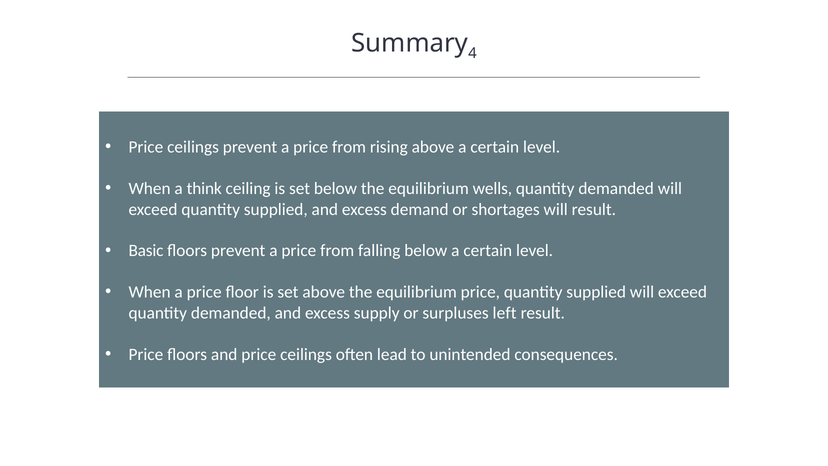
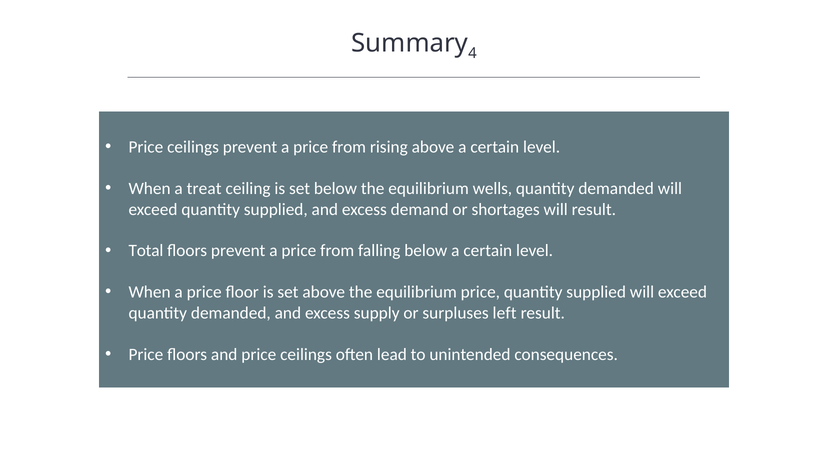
think: think -> treat (204, 189)
Basic: Basic -> Total (146, 251)
